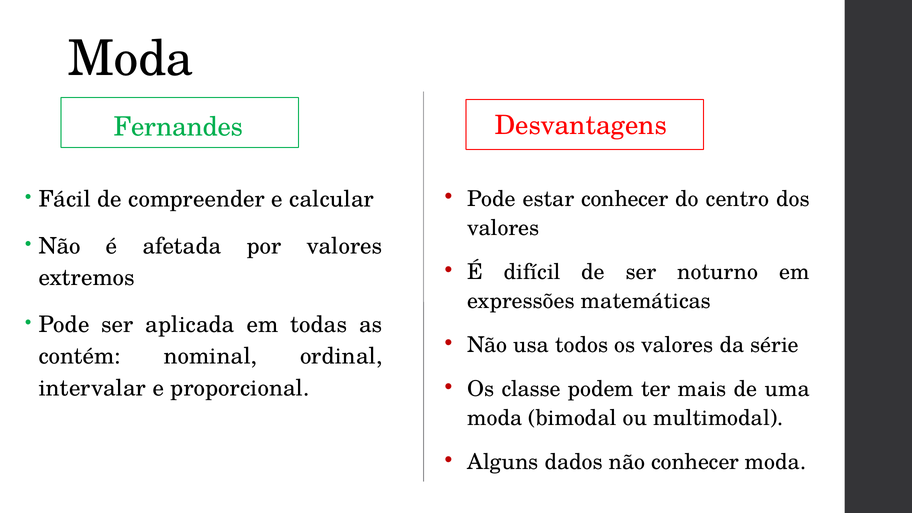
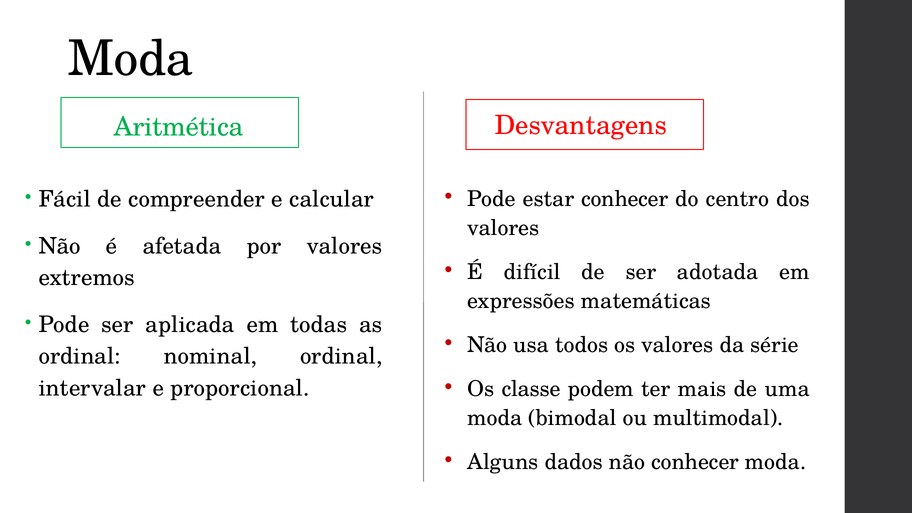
Fernandes: Fernandes -> Aritmética (179, 127)
noturno: noturno -> adotada (718, 272)
contém: contém -> ordinal (80, 356)
